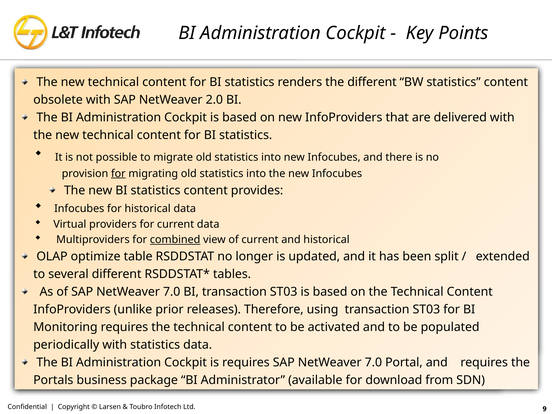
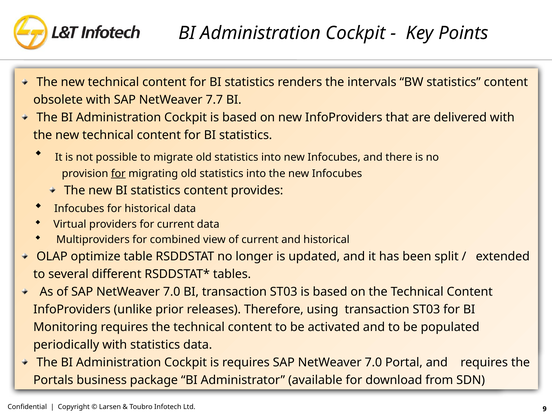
the different: different -> intervals (372, 82)
2.0: 2.0 -> 7.7 (214, 100)
combined underline: present -> none (175, 240)
